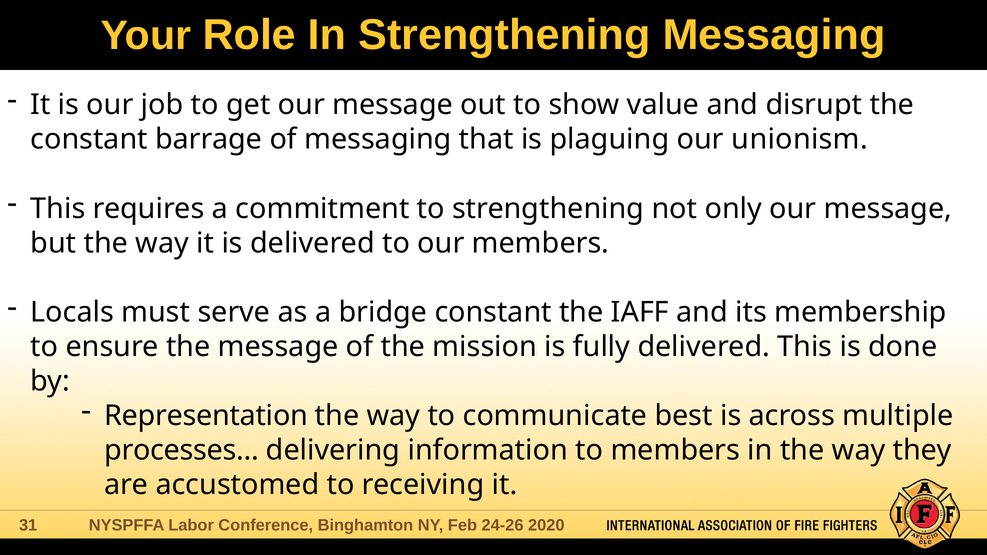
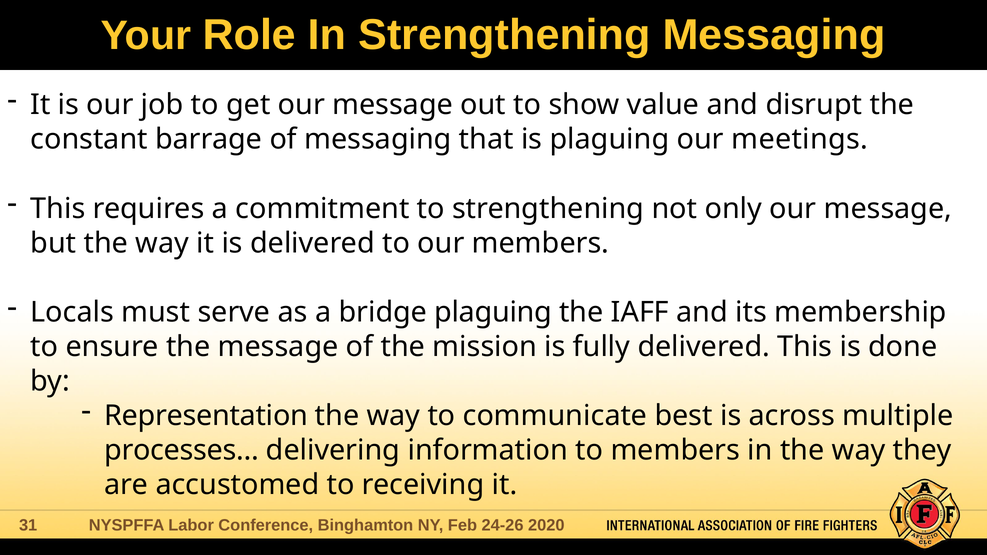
unionism: unionism -> meetings (800, 139)
bridge constant: constant -> plaguing (493, 312)
